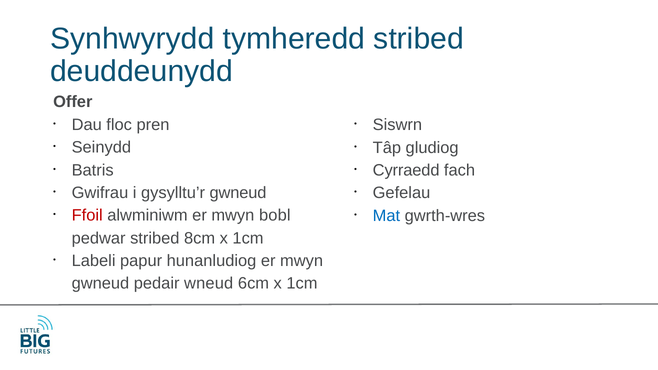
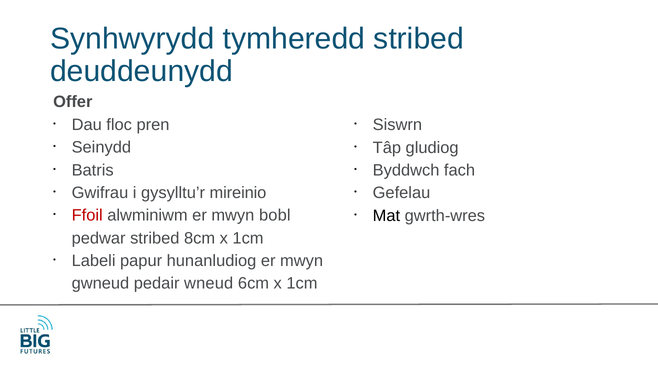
Cyrraedd: Cyrraedd -> Byddwch (406, 170)
gysylltu’r gwneud: gwneud -> mireinio (238, 193)
Mat colour: blue -> black (386, 216)
